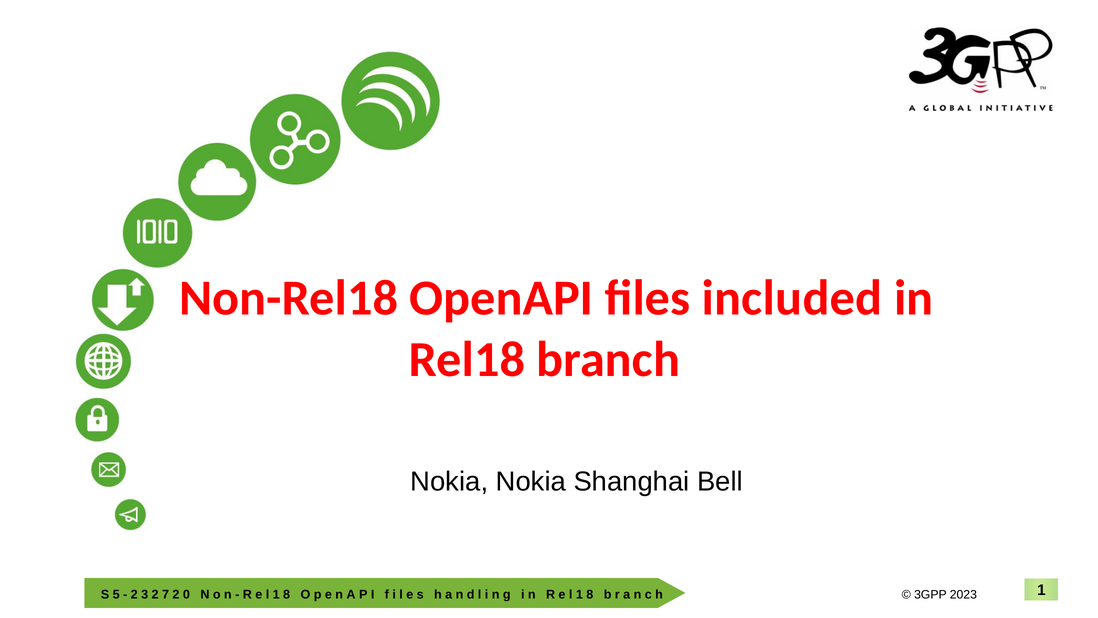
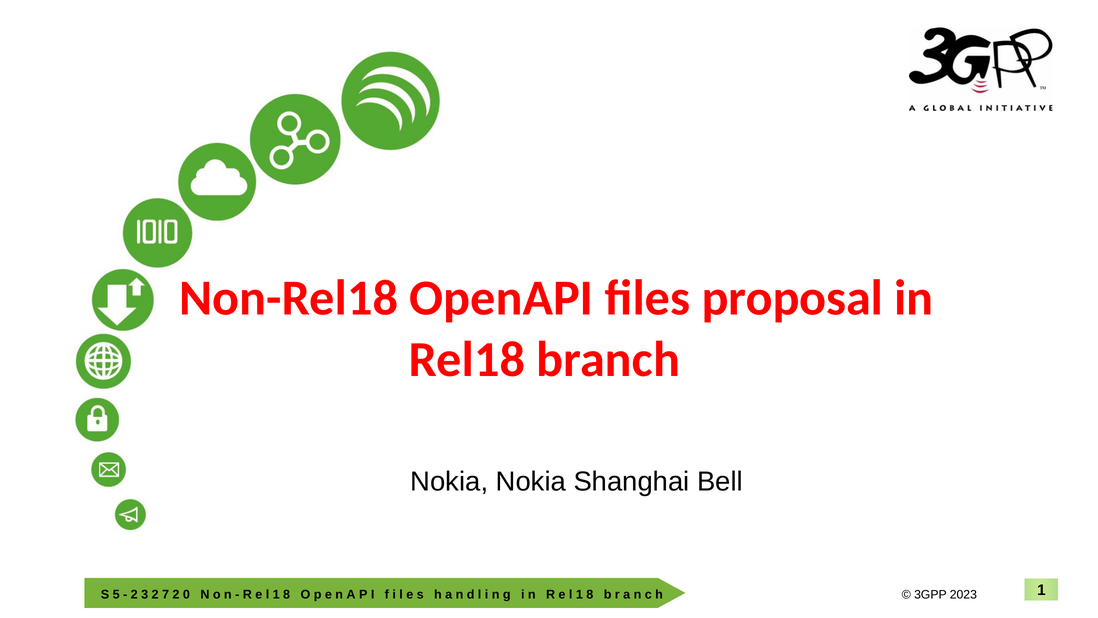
included: included -> proposal (792, 298)
